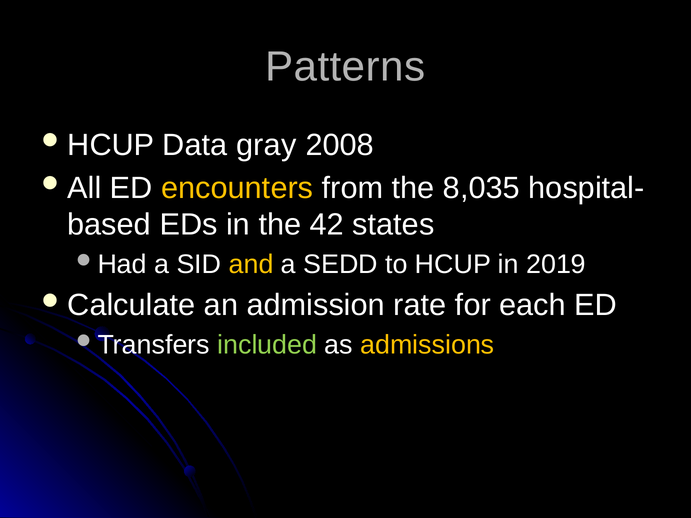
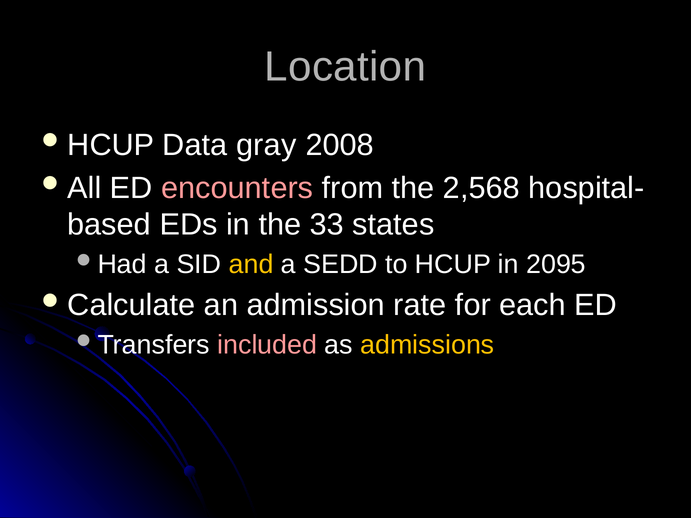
Patterns: Patterns -> Location (345, 67)
encounters colour: yellow -> pink (237, 188)
8,035: 8,035 -> 2,568 (481, 188)
42: 42 -> 33 (327, 225)
2019: 2019 -> 2095 (556, 265)
included colour: light green -> pink (267, 345)
